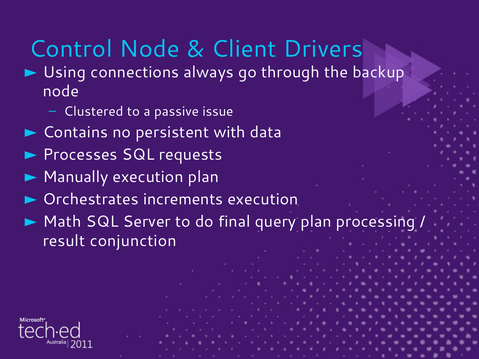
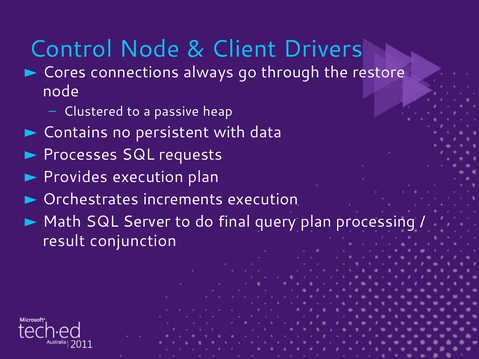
Using: Using -> Cores (64, 72)
backup: backup -> restore (379, 72)
issue: issue -> heap (218, 111)
Manually: Manually -> Provides (75, 177)
